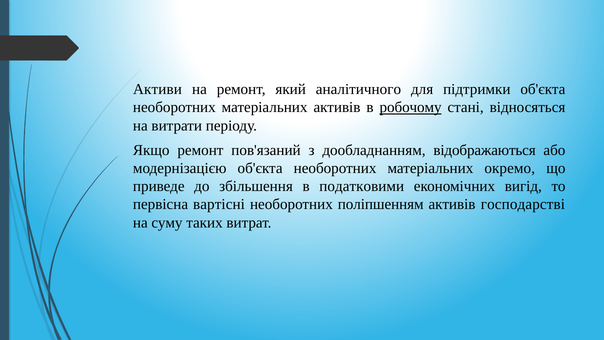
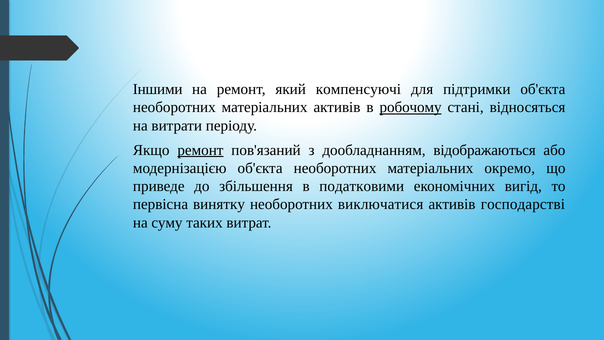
Активи: Активи -> Іншими (158, 89)
аналітичного: аналітичного -> компенсуючі (358, 89)
ремонт underline: none -> present (200, 150)
вартісні: вартісні -> винятку (219, 204)
поліпшенням: поліпшенням -> виключатися (381, 204)
